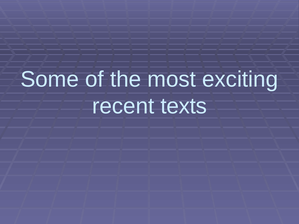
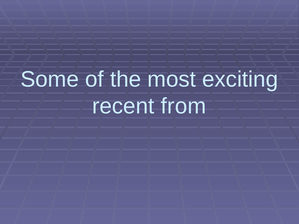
texts: texts -> from (183, 106)
